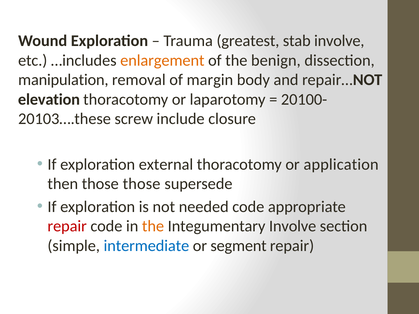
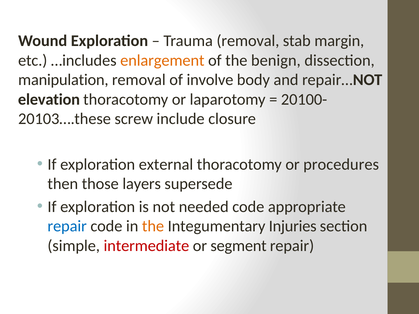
Trauma greatest: greatest -> removal (248, 41)
stab involve: involve -> margin (339, 41)
margin: margin -> involve (210, 80)
application: application -> procedures (341, 165)
those those: those -> layers (142, 184)
repair colour: red -> blue (67, 226)
Integumentary Involve: Involve -> Injuries (293, 226)
intermediate colour: blue -> red (146, 246)
